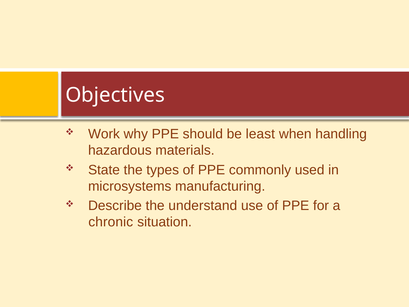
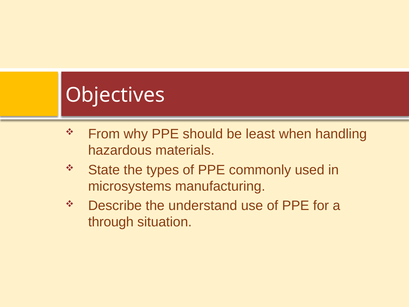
Work: Work -> From (104, 134)
chronic: chronic -> through (111, 222)
